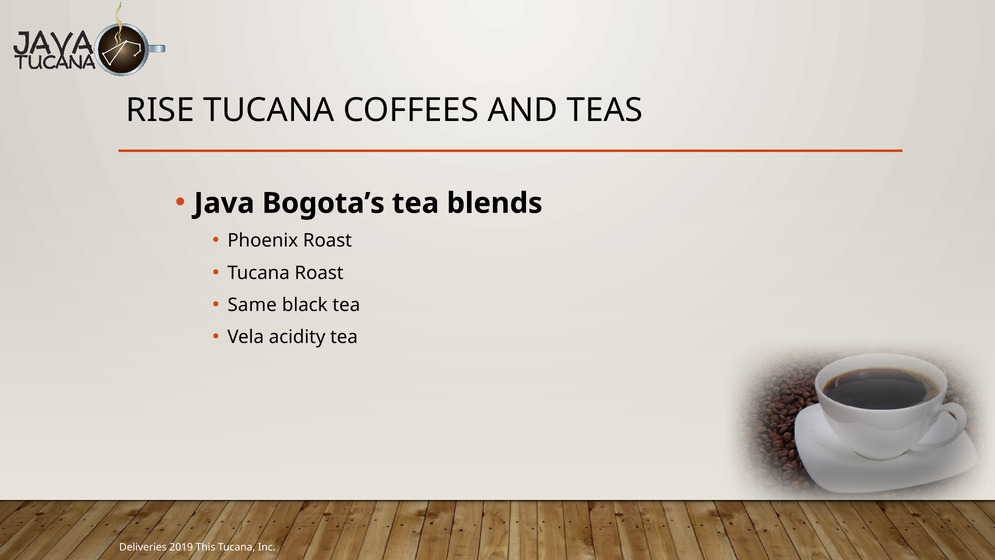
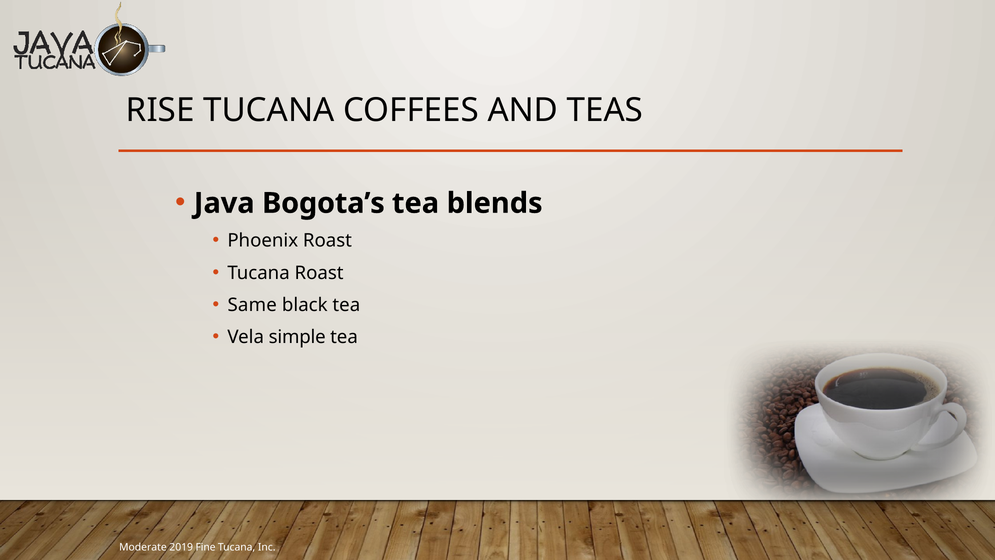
acidity: acidity -> simple (297, 337)
Deliveries: Deliveries -> Moderate (143, 547)
This: This -> Fine (206, 547)
